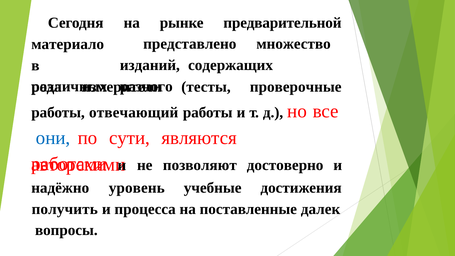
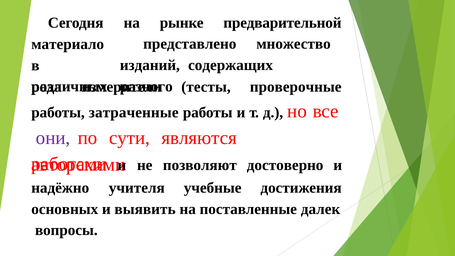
отвечающий: отвечающий -> затраченные (134, 113)
они colour: blue -> purple (53, 138)
уровень: уровень -> учителя (137, 188)
получить: получить -> основных (65, 209)
процесса: процесса -> выявить (145, 209)
